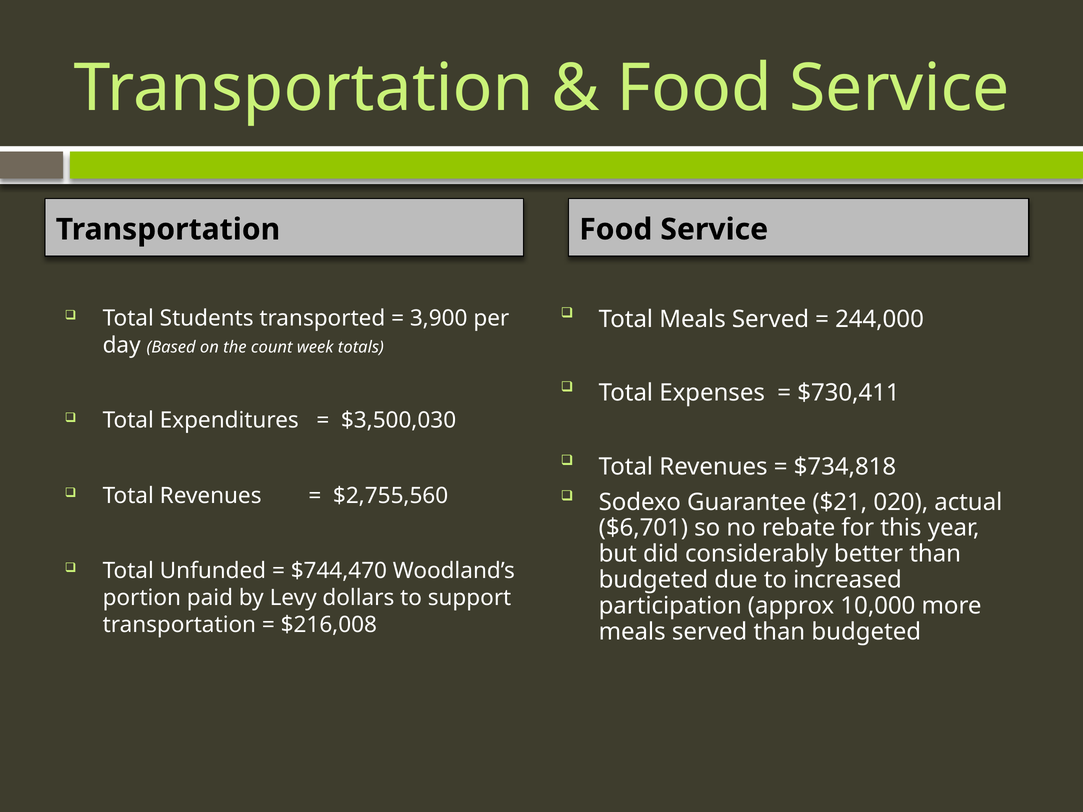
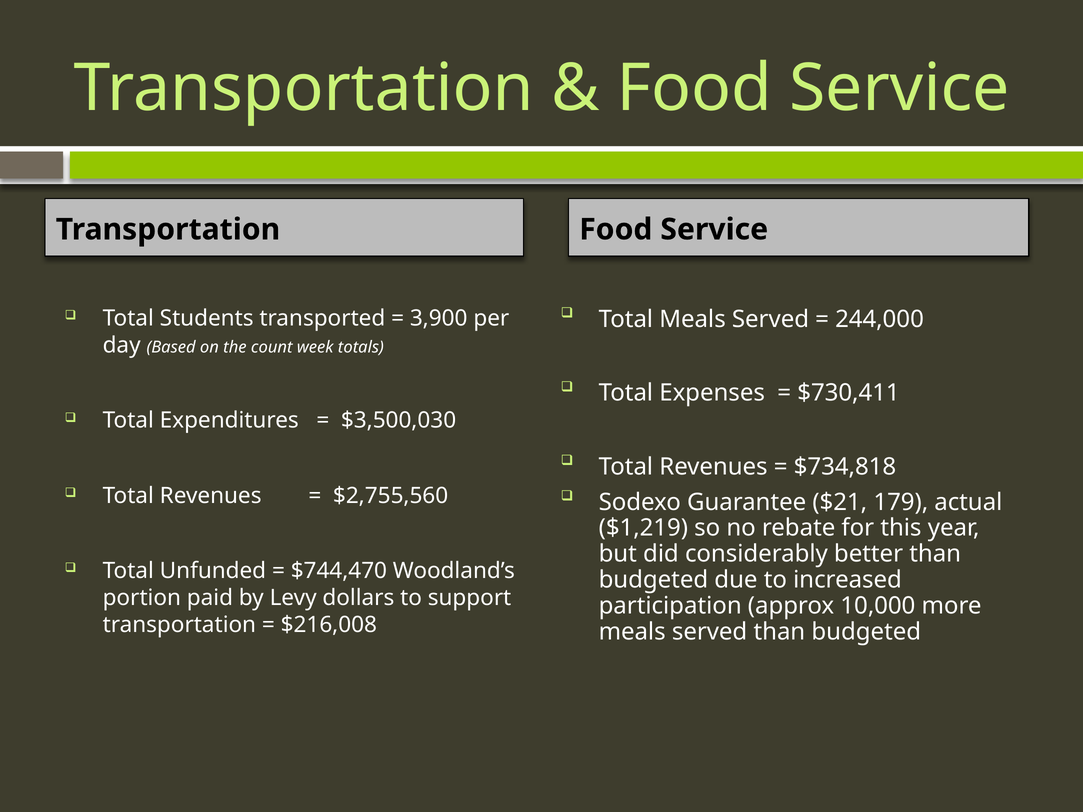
020: 020 -> 179 (901, 502)
$6,701: $6,701 -> $1,219 (643, 528)
